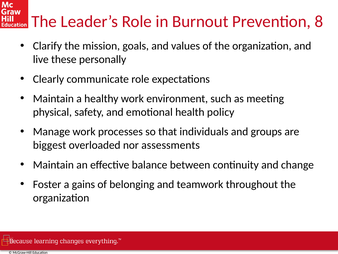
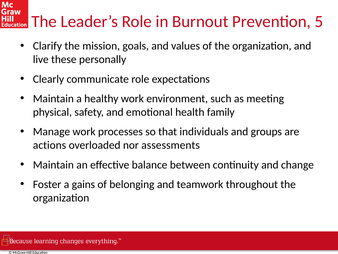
8: 8 -> 5 (319, 21)
policy: policy -> family (221, 112)
biggest: biggest -> actions (50, 145)
